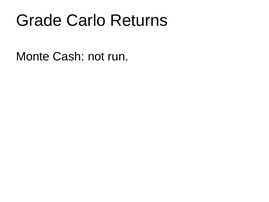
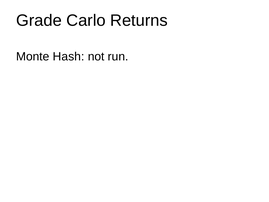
Cash: Cash -> Hash (69, 56)
